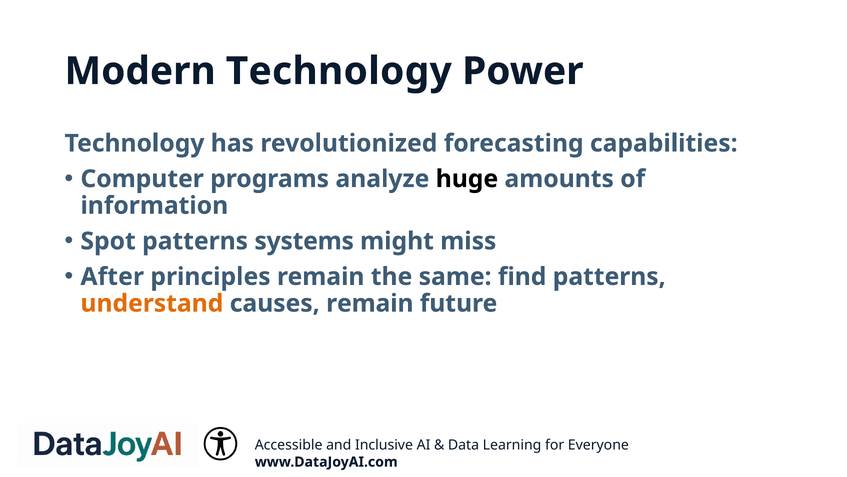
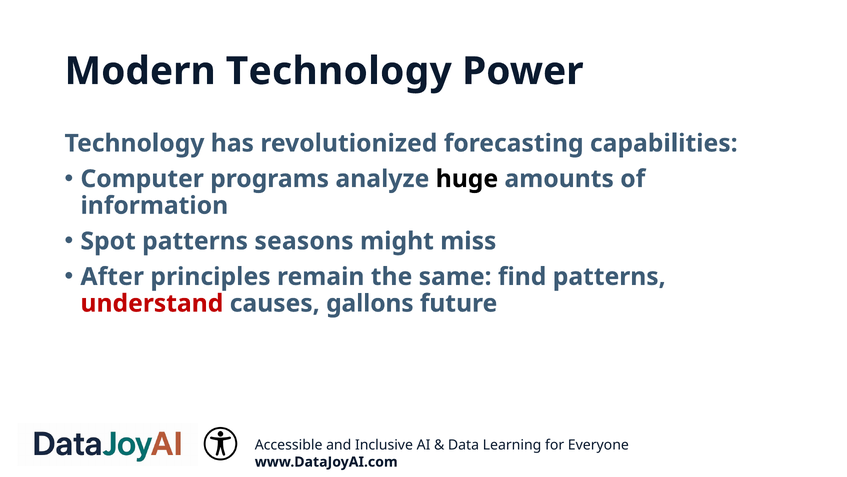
systems: systems -> seasons (304, 241)
understand colour: orange -> red (152, 303)
causes remain: remain -> gallons (370, 303)
